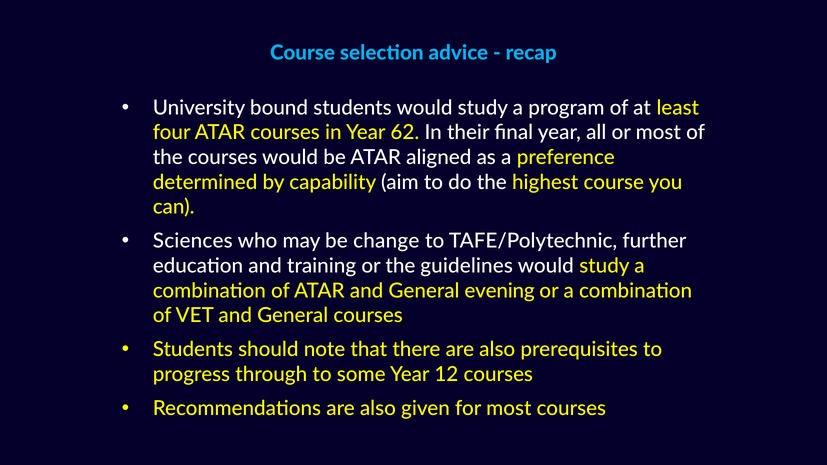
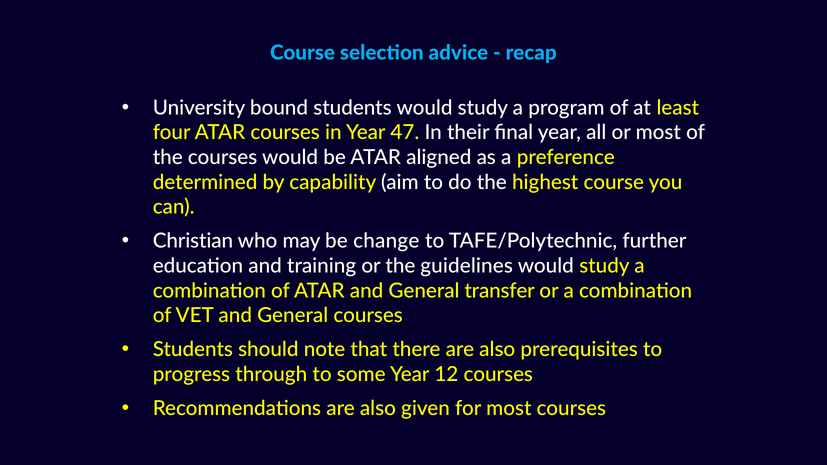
62: 62 -> 47 (405, 133)
Sciences: Sciences -> Christian (193, 241)
evening: evening -> transfer (500, 291)
